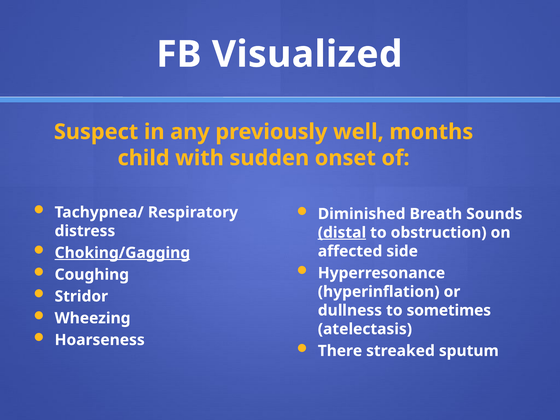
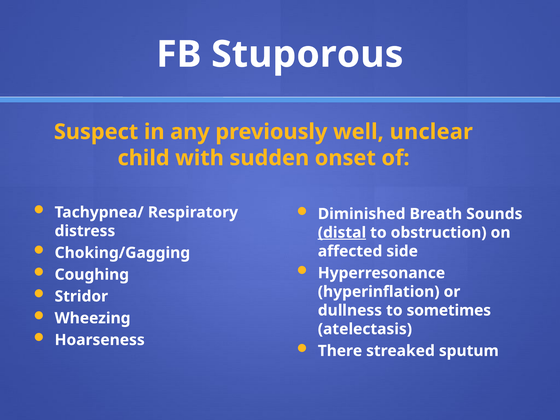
Visualized: Visualized -> Stuporous (307, 54)
months: months -> unclear (431, 132)
Choking/Gagging underline: present -> none (122, 253)
